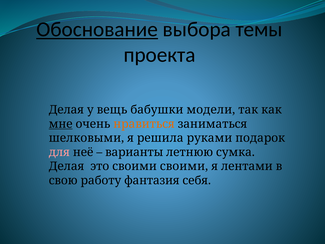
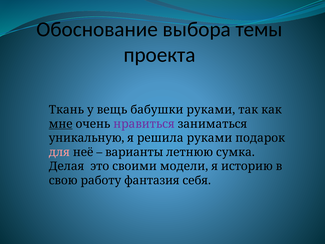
Обоснование underline: present -> none (97, 29)
Делая: Делая -> Ткань (66, 110)
бабушки модели: модели -> руками (211, 110)
нравиться colour: orange -> purple (144, 124)
шелковыми: шелковыми -> уникальную (87, 138)
своими своими: своими -> модели (184, 166)
лентами: лентами -> историю (247, 166)
